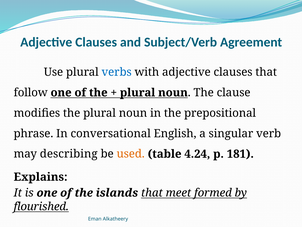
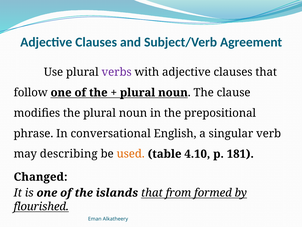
verbs colour: blue -> purple (117, 72)
4.24: 4.24 -> 4.10 (197, 154)
Explains: Explains -> Changed (41, 177)
meet: meet -> from (178, 192)
